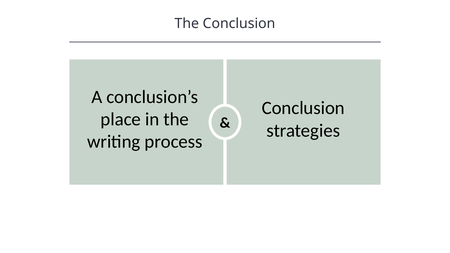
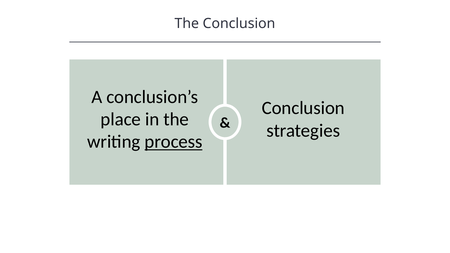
process underline: none -> present (174, 142)
